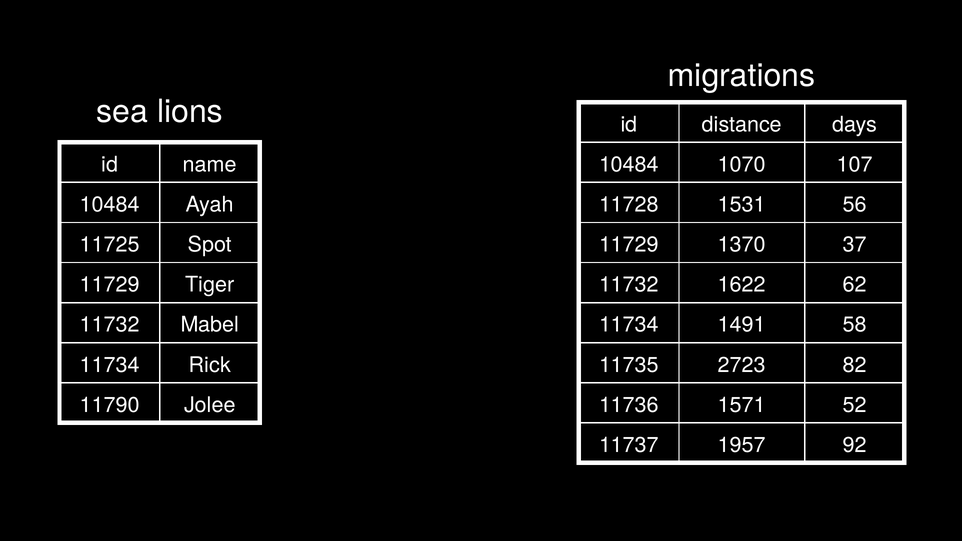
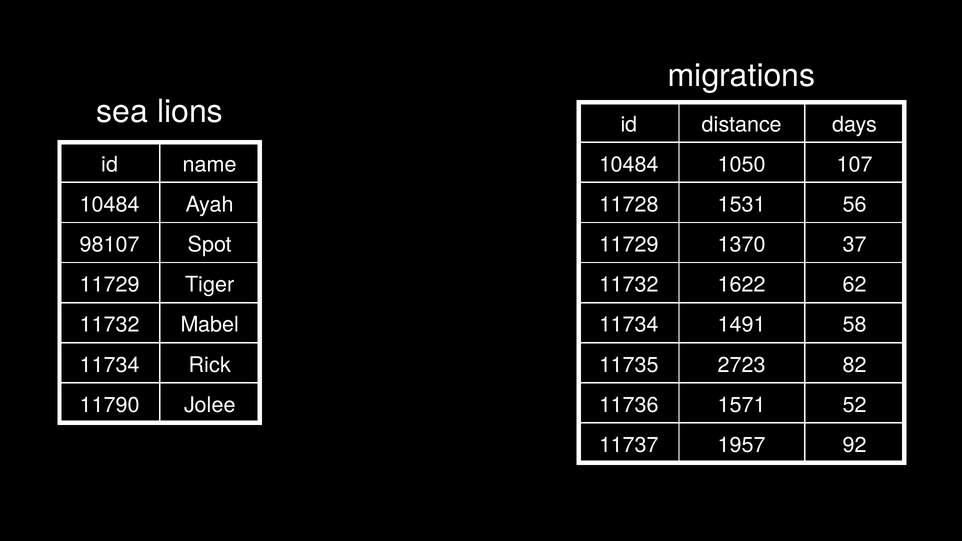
1070: 1070 -> 1050 (742, 165)
11725: 11725 -> 98107 (110, 245)
